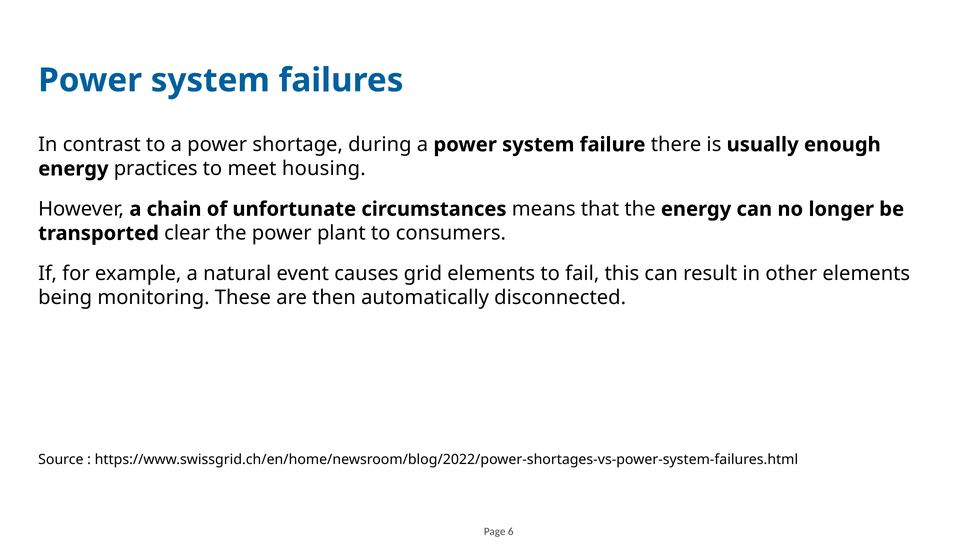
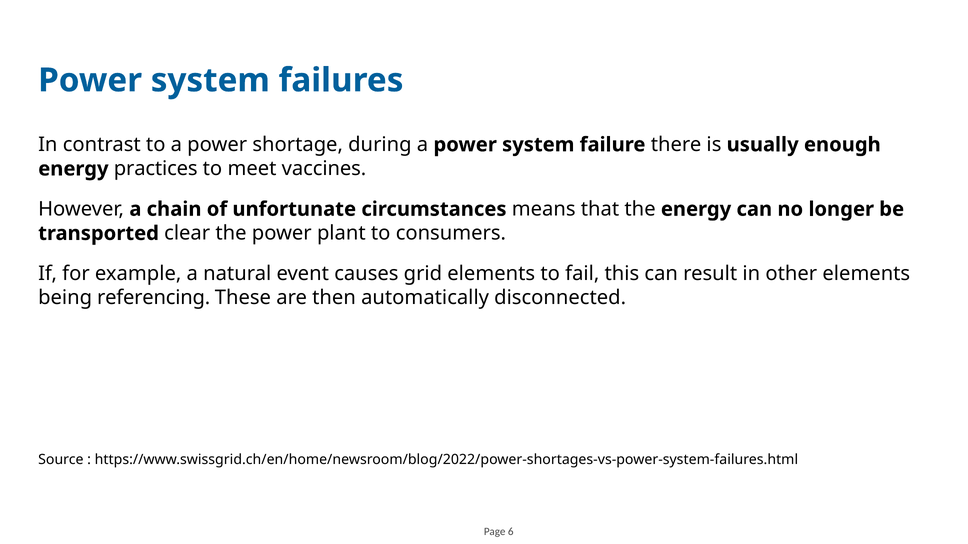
housing: housing -> vaccines (324, 169)
monitoring: monitoring -> referencing (154, 298)
